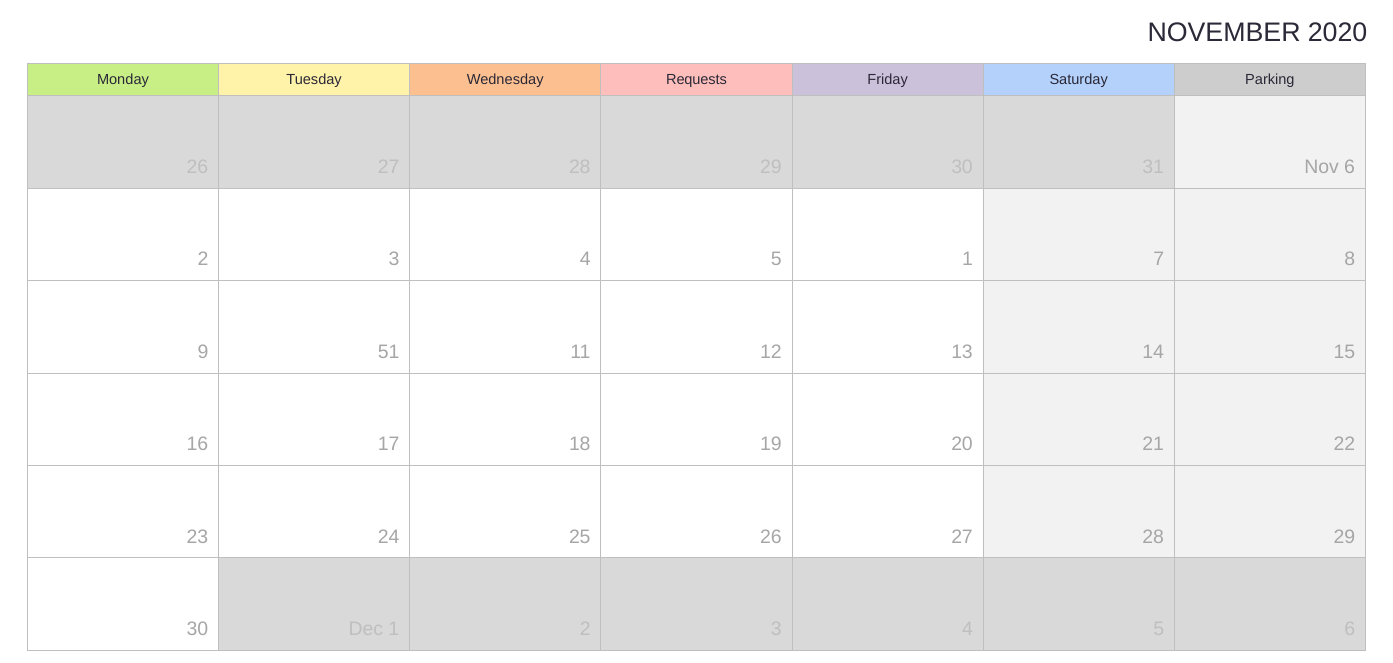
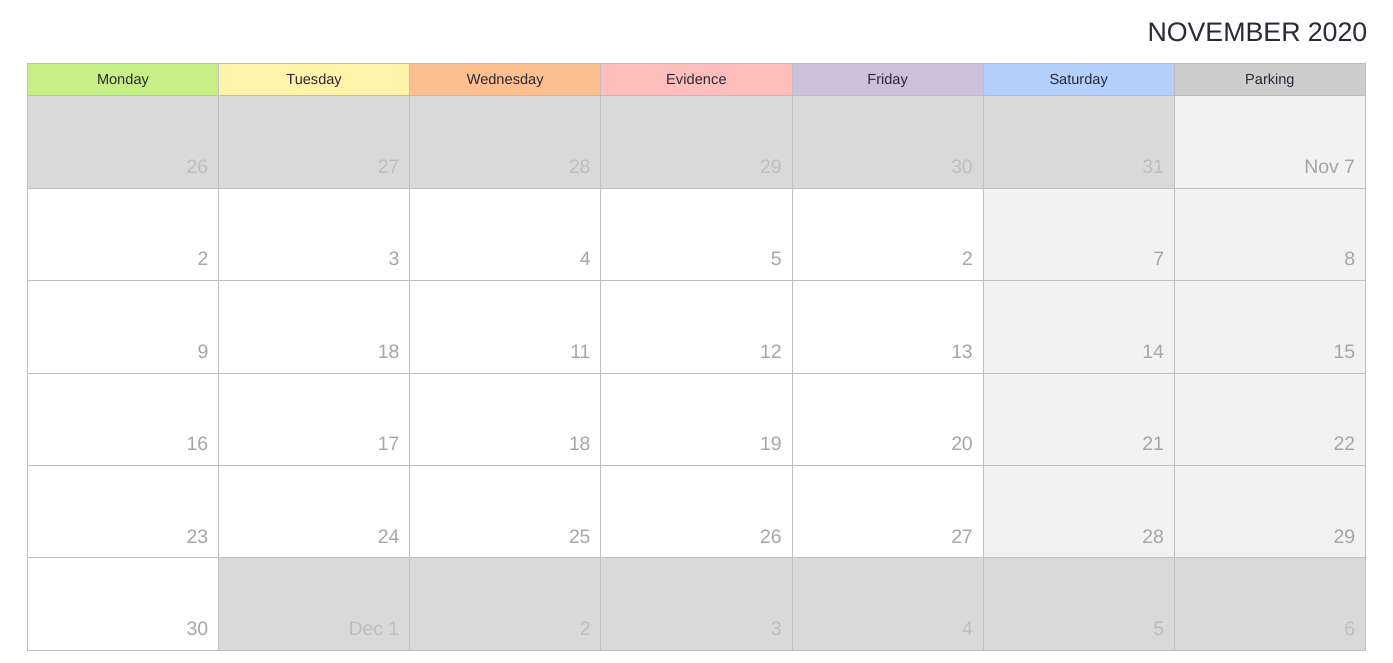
Requests: Requests -> Evidence (696, 80)
Nov 6: 6 -> 7 (1350, 167)
5 1: 1 -> 2 (968, 259)
9 51: 51 -> 18 (389, 352)
